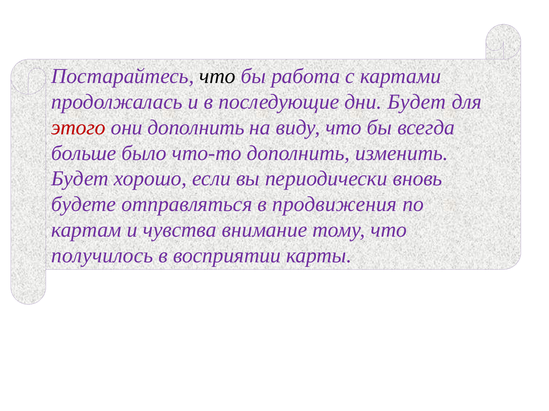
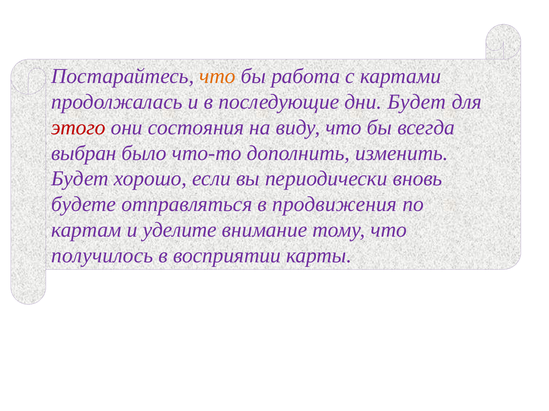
что colour: black -> orange (217, 76)
они дополнить: дополнить -> состояния (196, 128)
больше: больше -> выбран (84, 153)
чувства: чувства -> уделите (180, 230)
